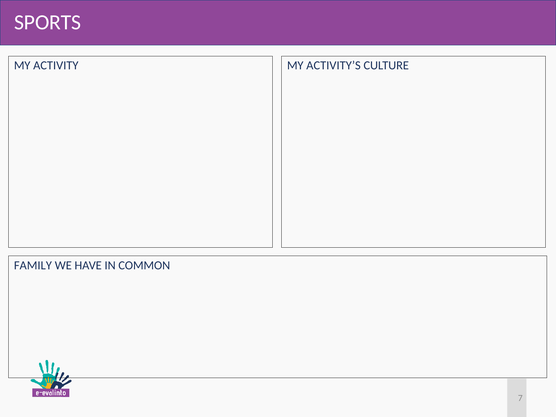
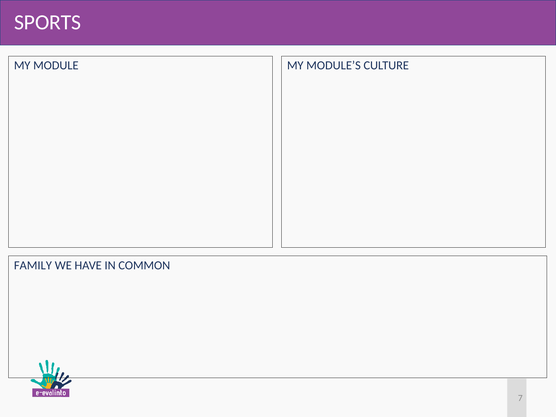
ACTIVITY: ACTIVITY -> MODULE (56, 66)
ACTIVITY’S: ACTIVITY’S -> MODULE’S (334, 66)
